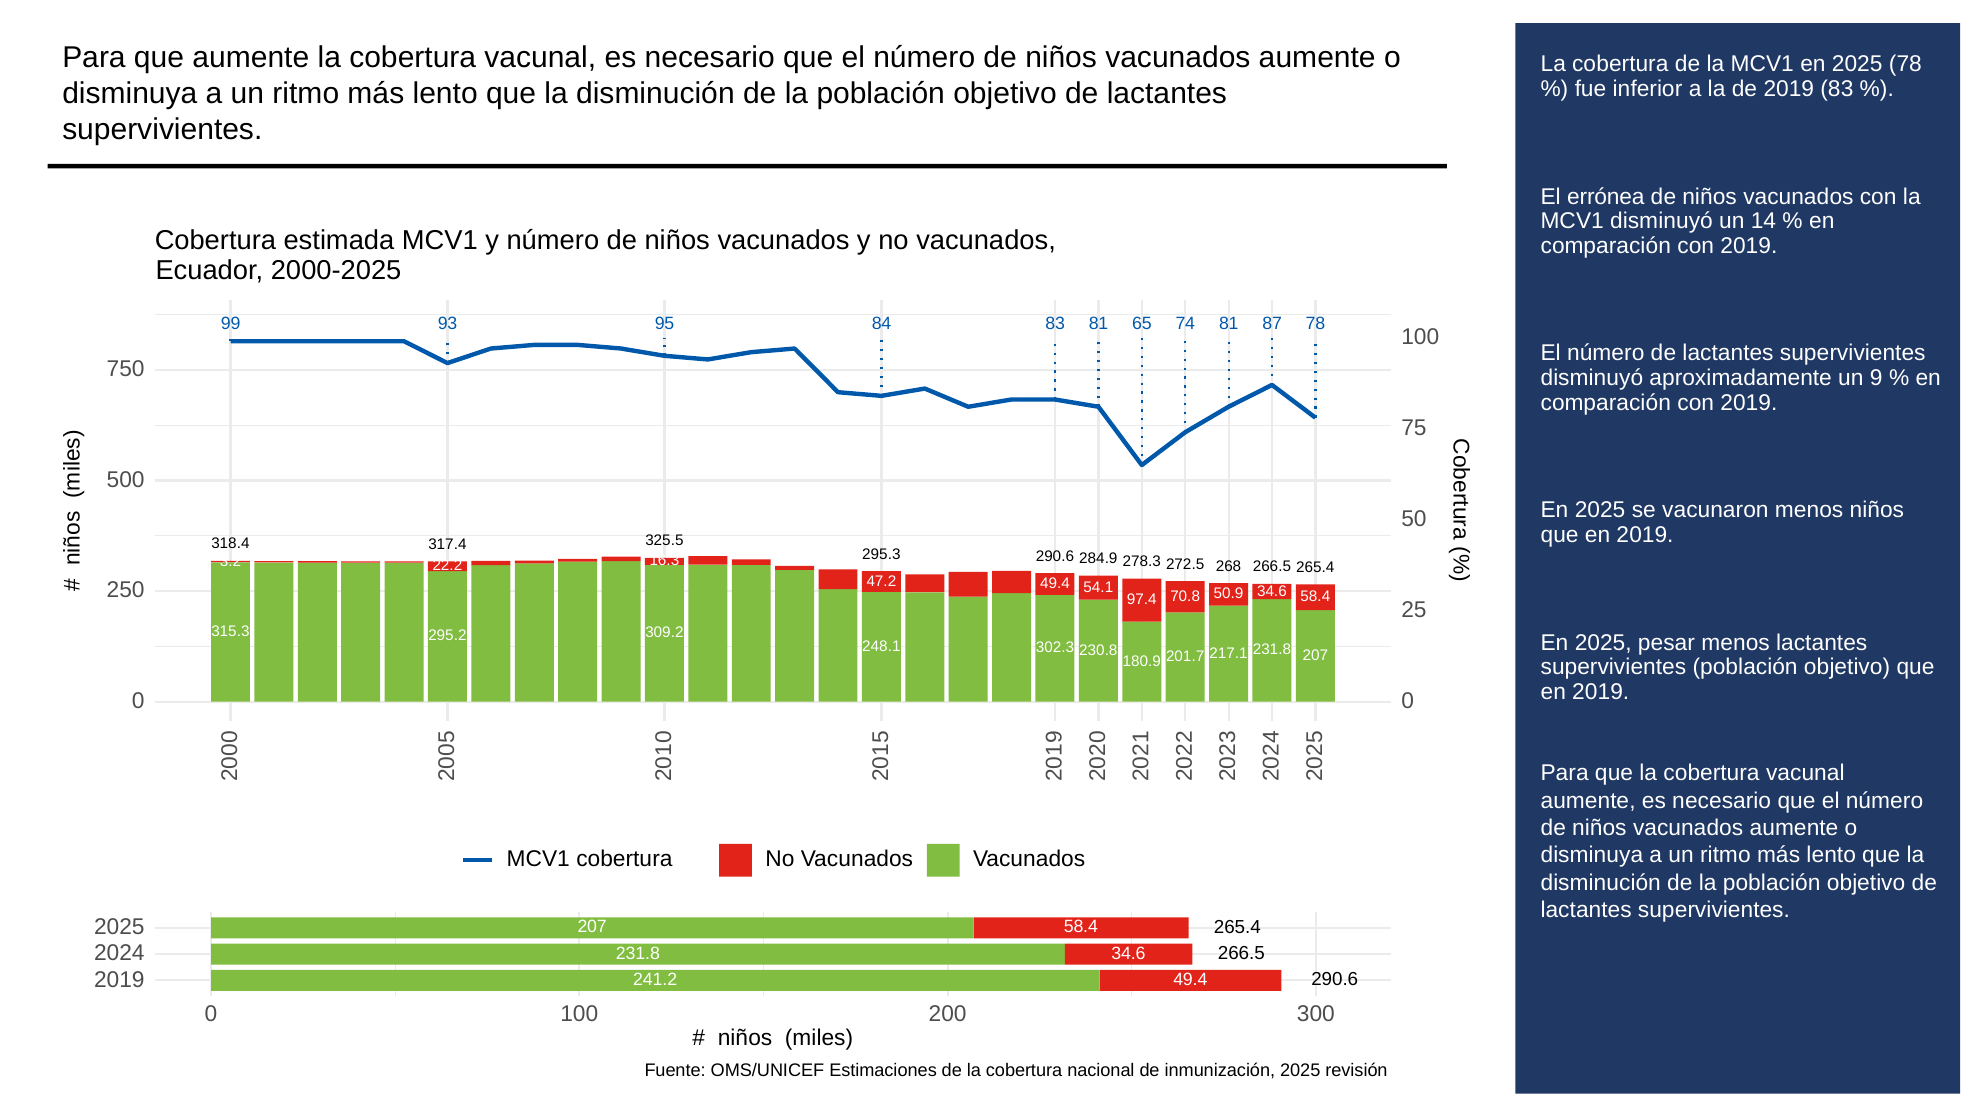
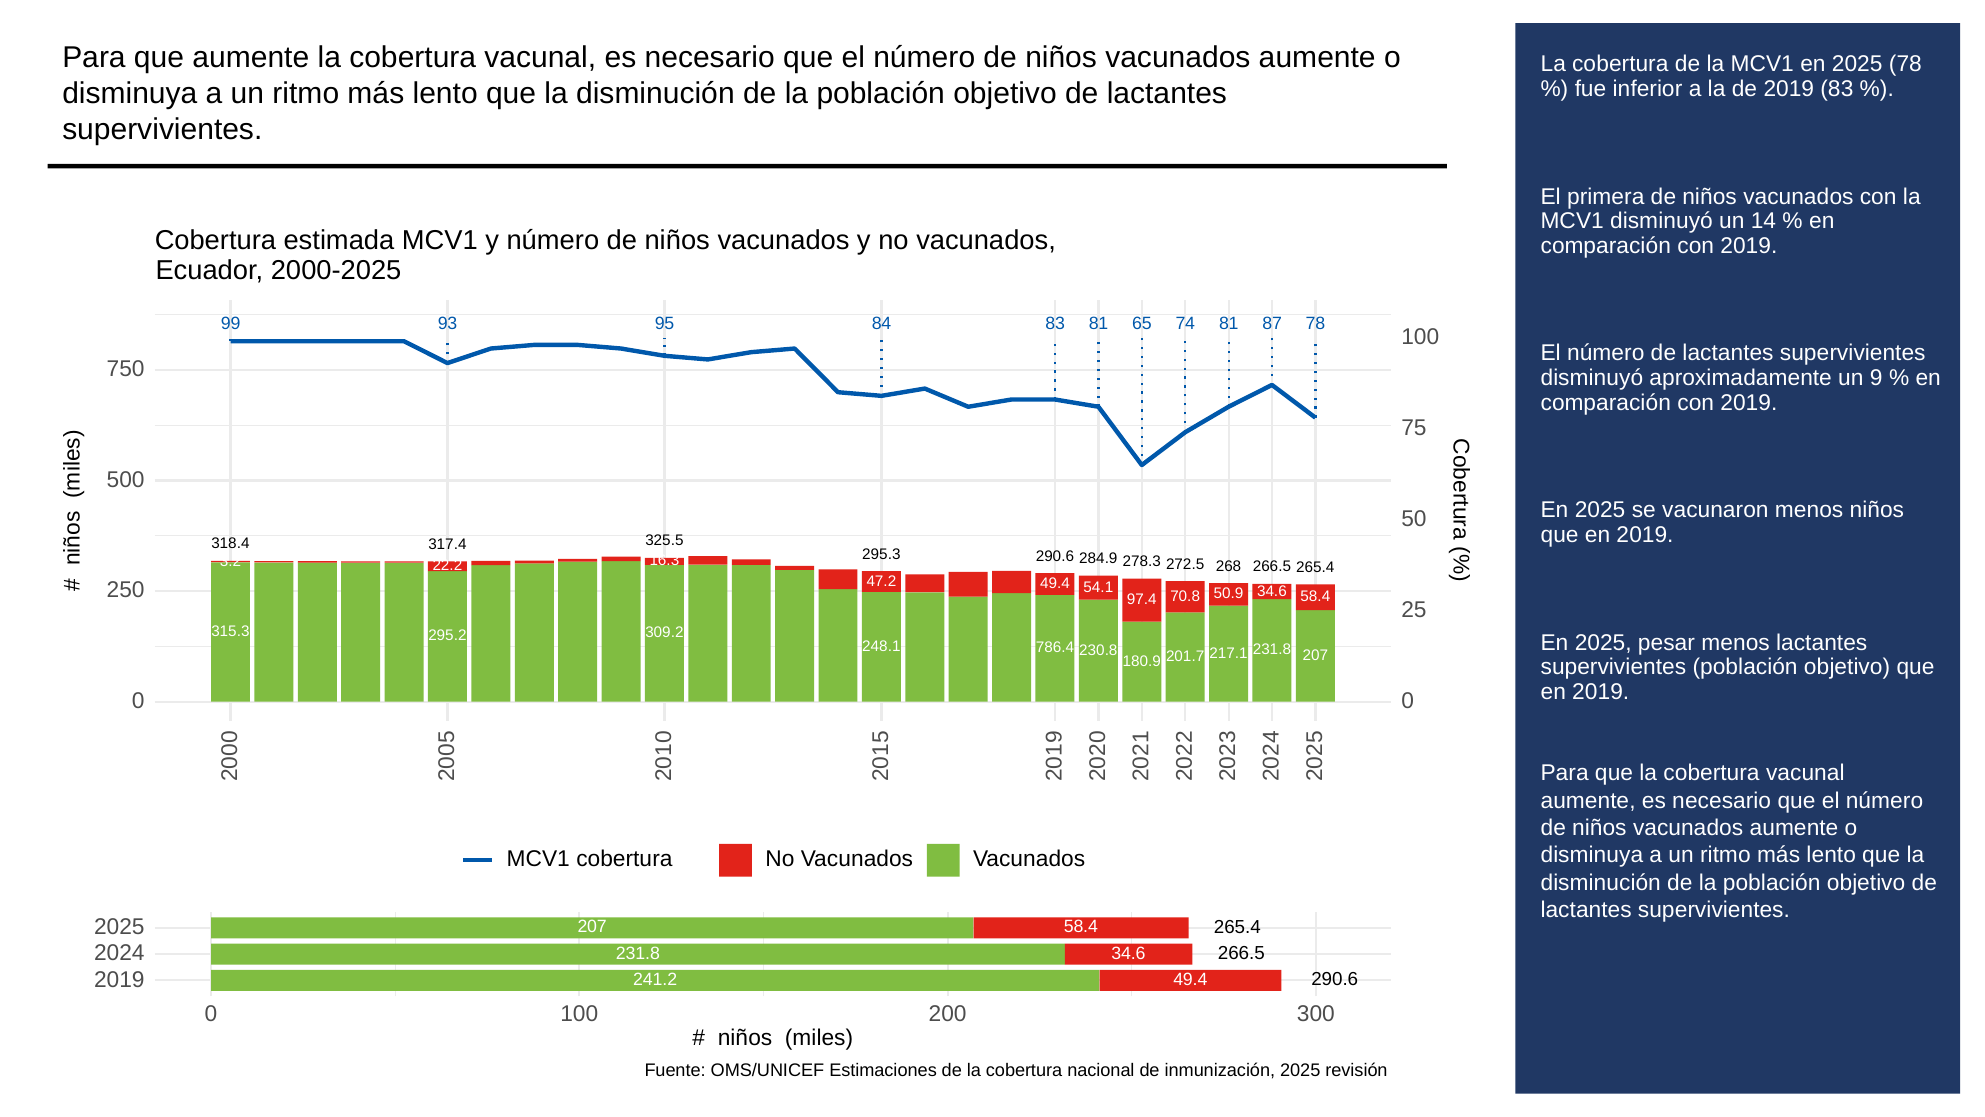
errónea: errónea -> primera (1606, 196)
302.3: 302.3 -> 786.4 (1055, 648)
